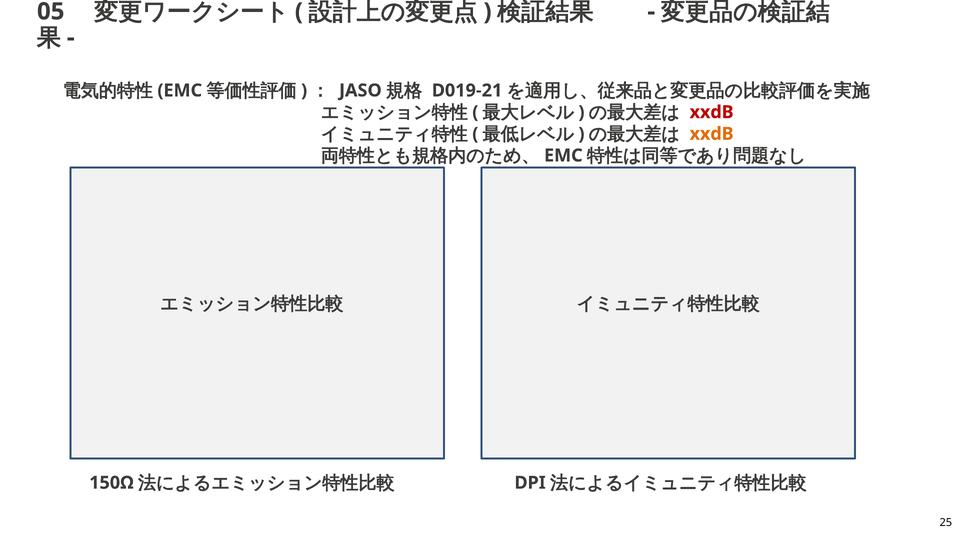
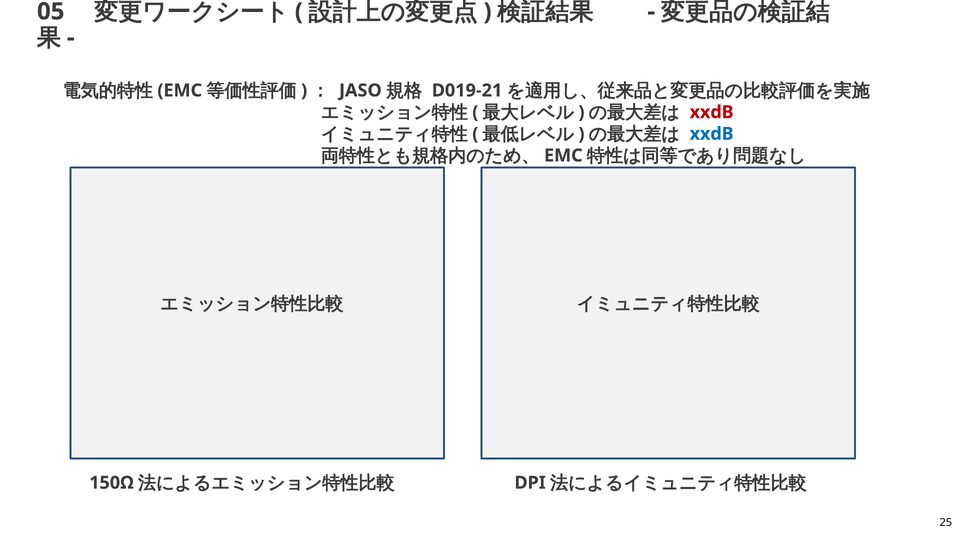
xxdB colour: orange -> blue (712, 134)
